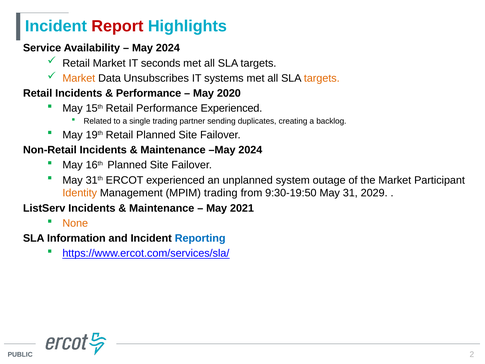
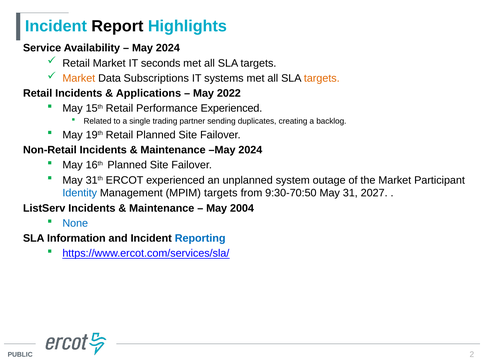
Report colour: red -> black (117, 26)
Unsubscribes: Unsubscribes -> Subscriptions (156, 78)
Performance: Performance -> Applications (149, 93)
2020: 2020 -> 2022 (229, 93)
Identity colour: orange -> blue (80, 193)
MPIM trading: trading -> targets (221, 193)
9:30-19:50: 9:30-19:50 -> 9:30-70:50 (291, 193)
2029: 2029 -> 2027 (374, 193)
2021: 2021 -> 2004 (242, 208)
None colour: orange -> blue (75, 223)
